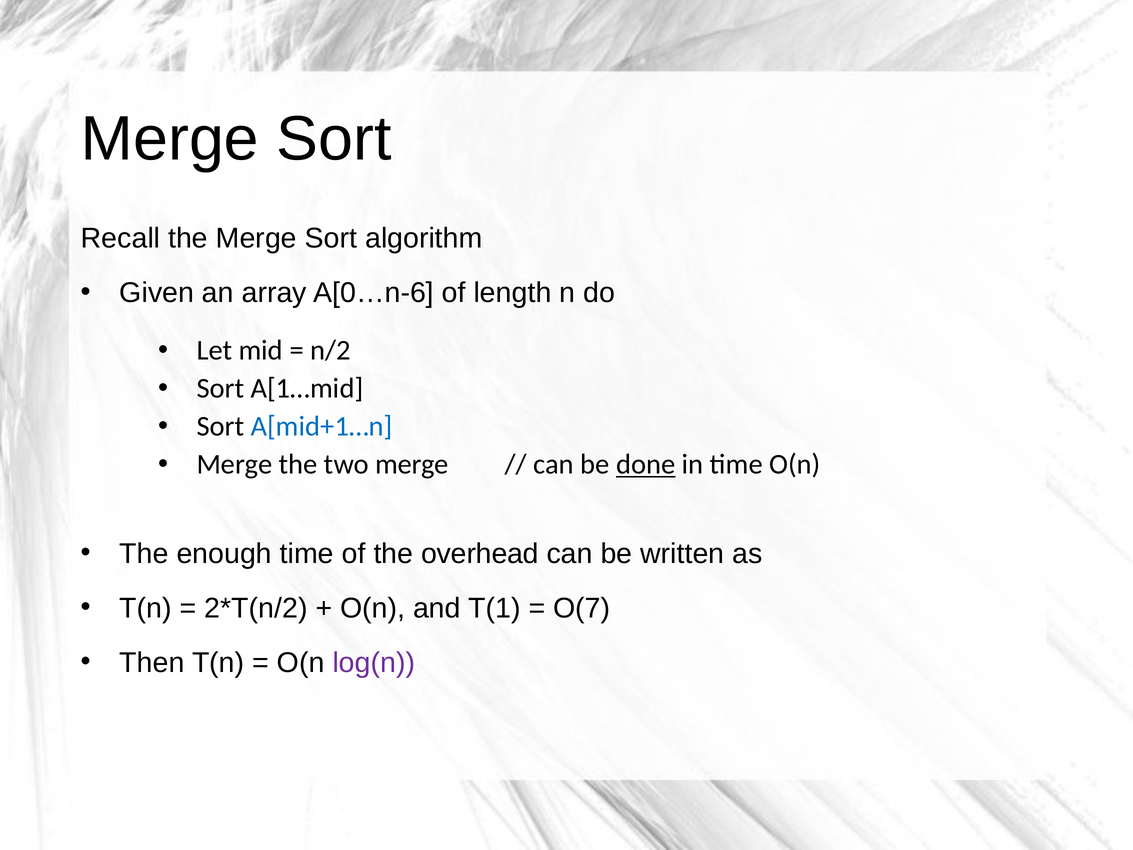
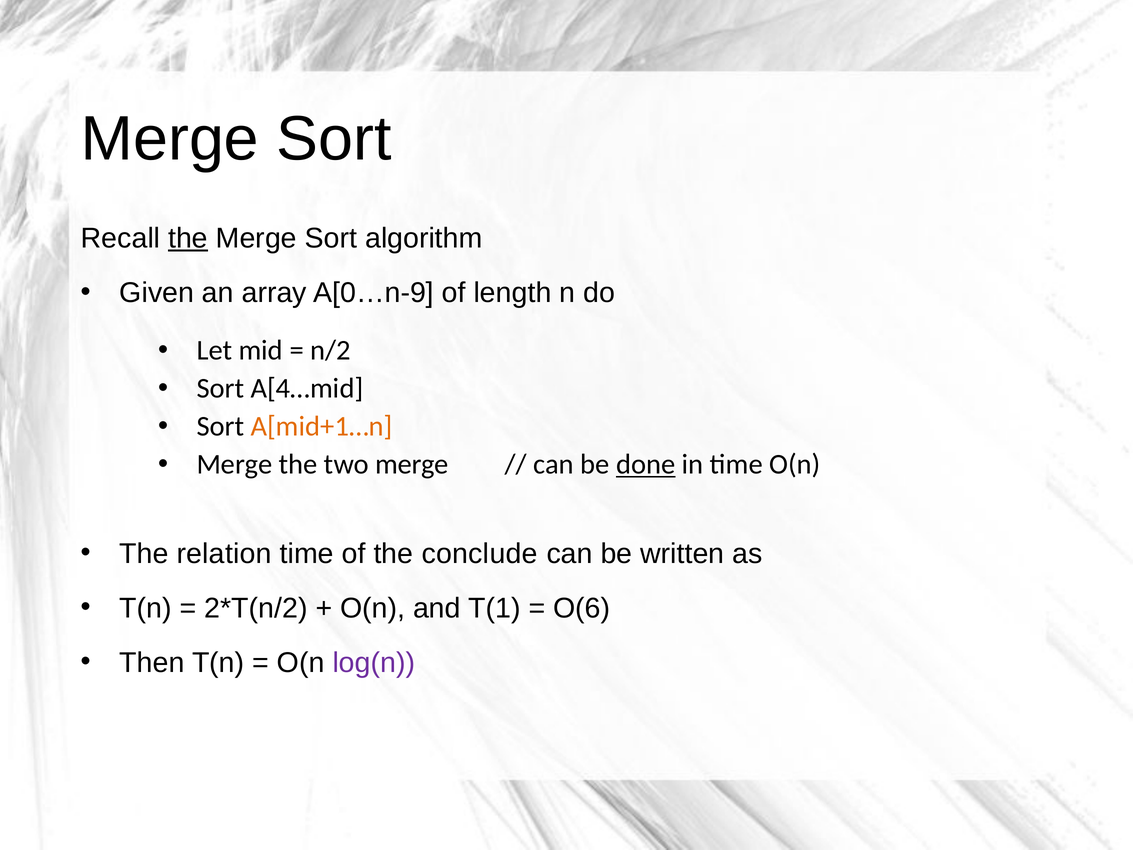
the underline: none -> present (188, 238)
A[0…n-6: A[0…n-6 -> A[0…n-9 (374, 293)
A[1…mid: A[1…mid -> A[4…mid (307, 388)
A[mid+1…n colour: blue -> orange (322, 426)
enough: enough -> relation (224, 553)
overhead: overhead -> conclude (480, 553)
O(7: O(7 -> O(6 (582, 608)
